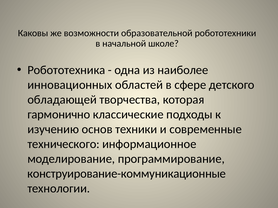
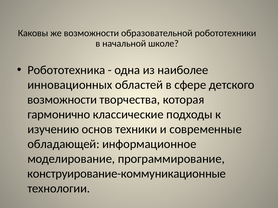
обладающей: обладающей -> возможности (62, 100)
технического: технического -> обладающей (63, 144)
